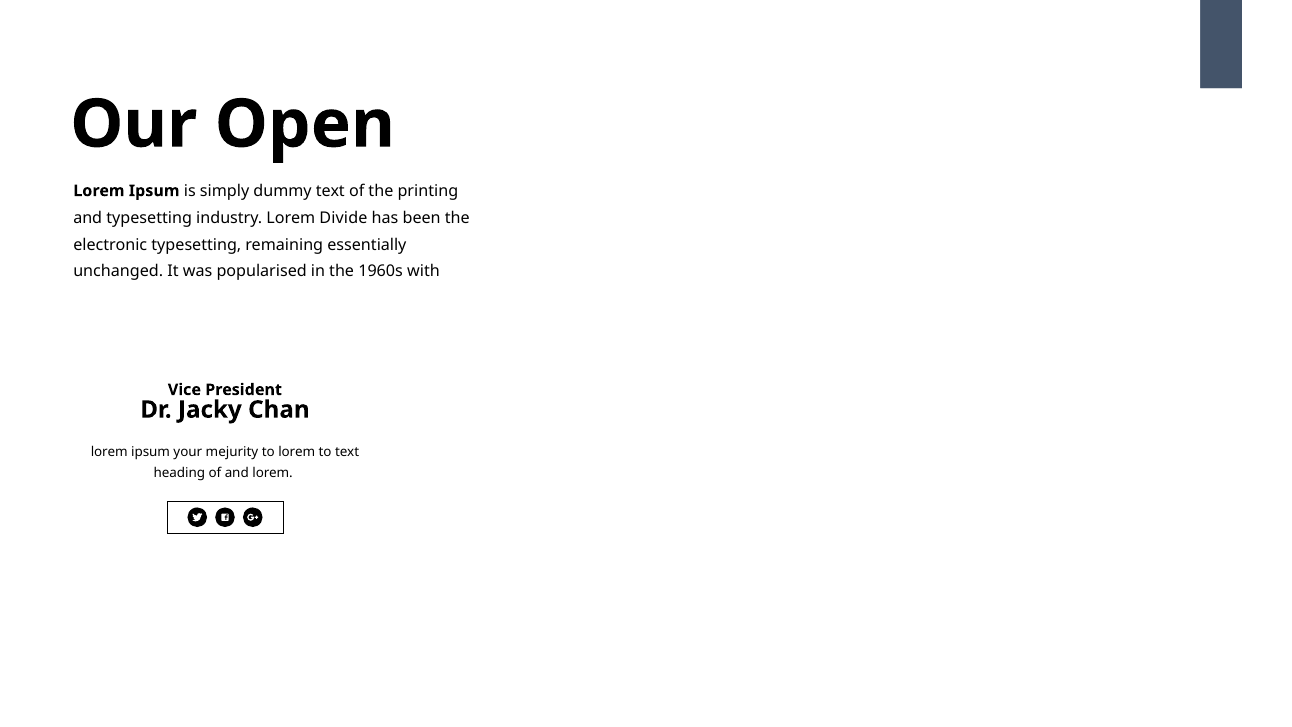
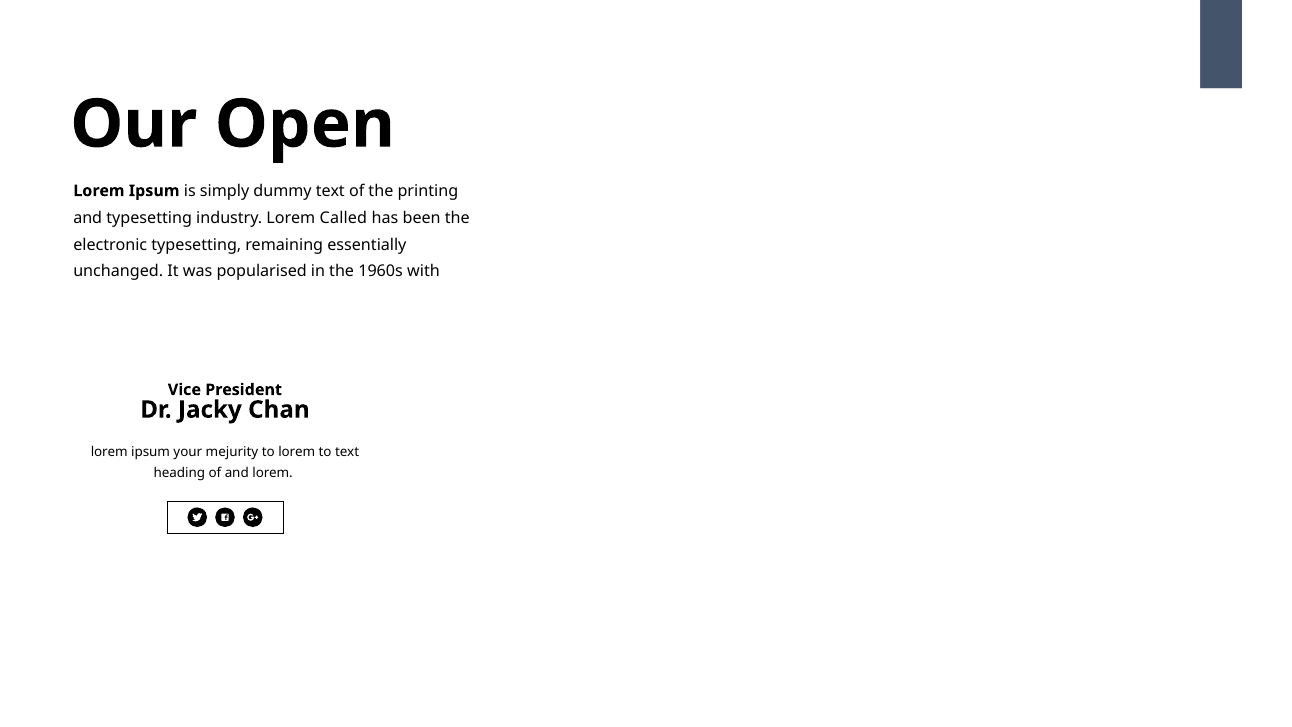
Divide: Divide -> Called (343, 218)
